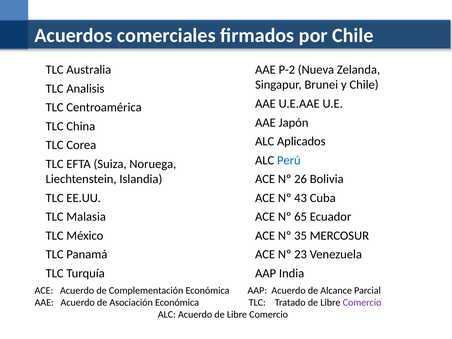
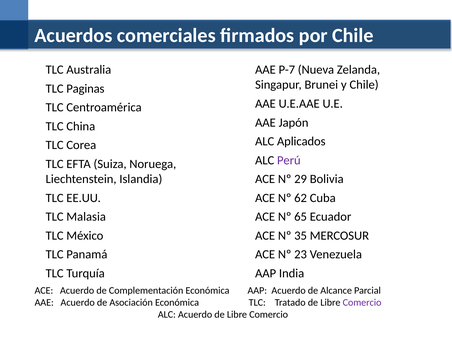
P-2: P-2 -> P-7 (287, 70)
Analisis: Analisis -> Paginas (85, 89)
Perú colour: blue -> purple (289, 160)
26: 26 -> 29 (301, 179)
43: 43 -> 62 (301, 198)
